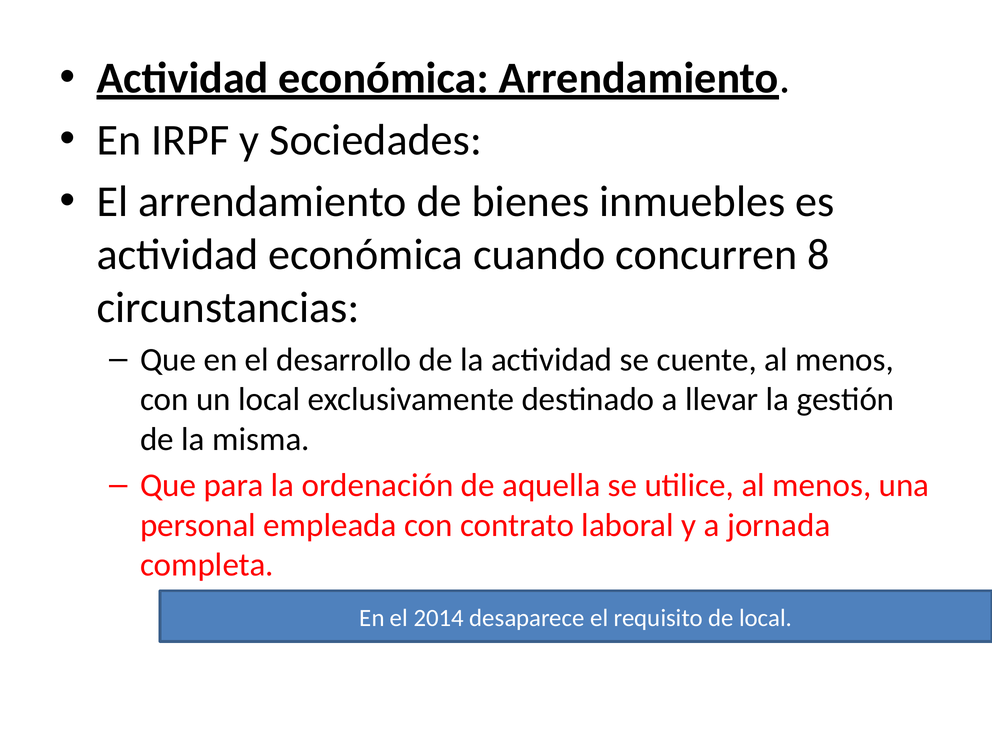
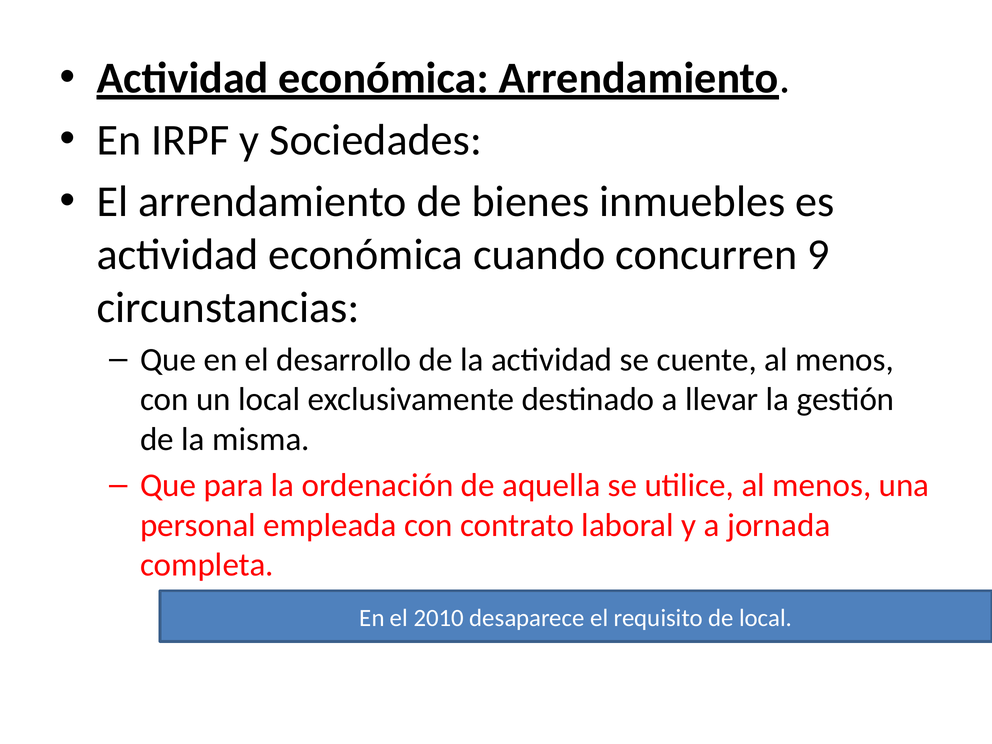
8: 8 -> 9 (818, 255)
2014: 2014 -> 2010 (439, 618)
